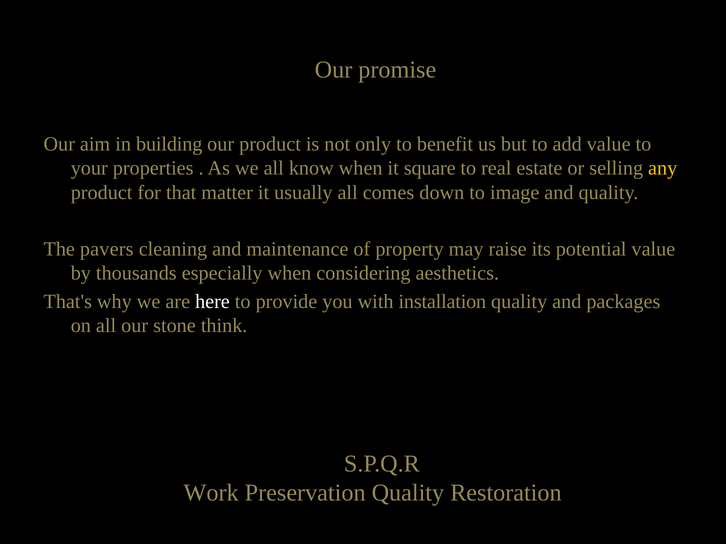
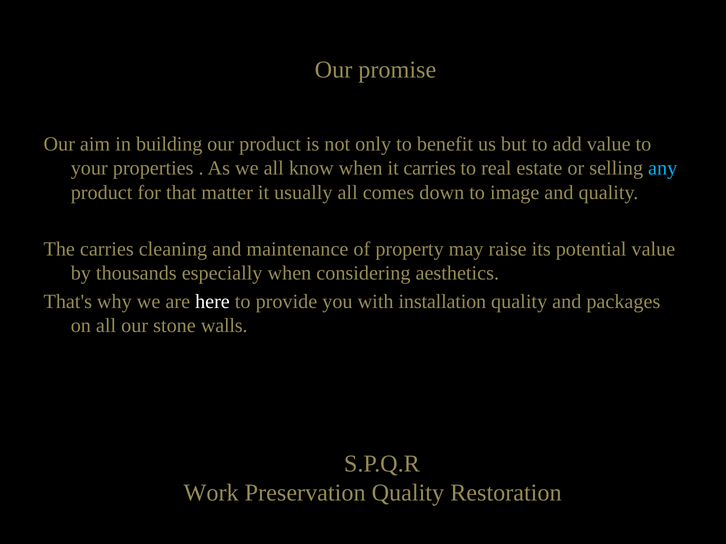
it square: square -> carries (430, 168)
any colour: yellow -> light blue (663, 168)
The pavers: pavers -> carries (107, 249)
think: think -> walls (224, 326)
